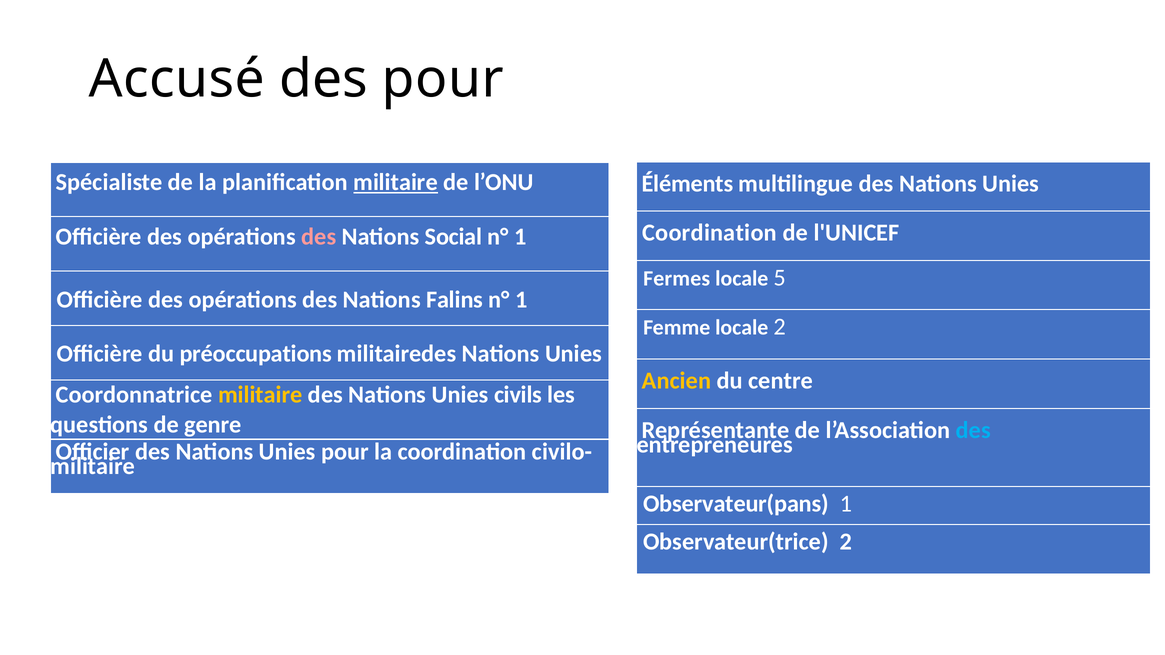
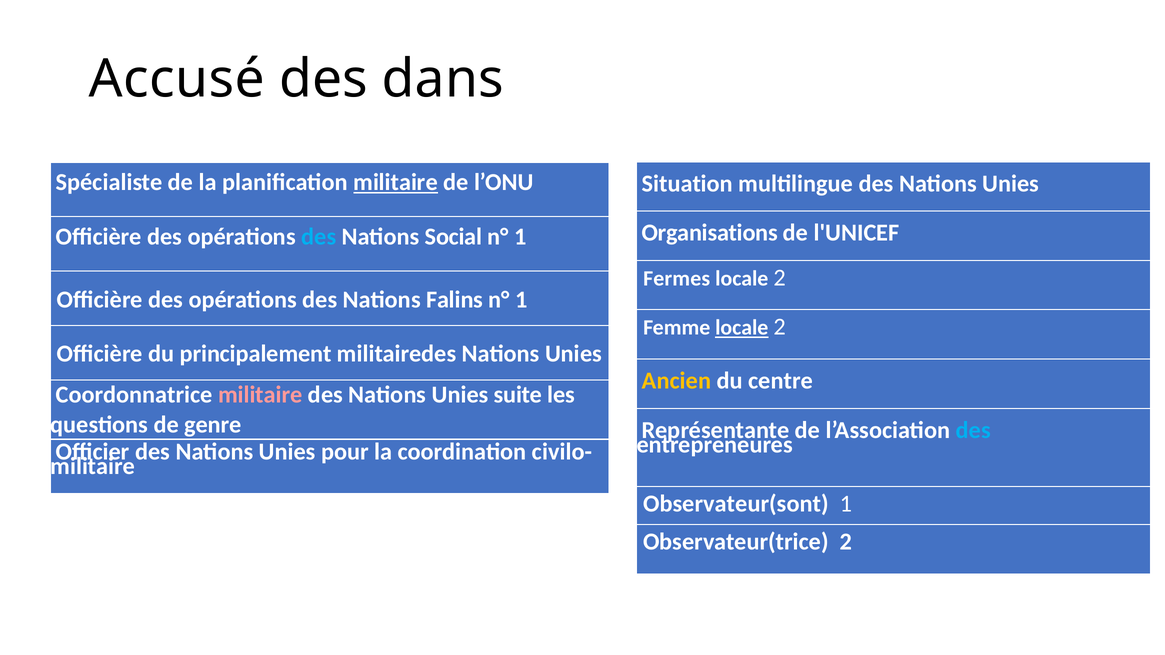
des pour: pour -> dans (443, 79)
Éléments: Éléments -> Situation (687, 184)
Coordination: Coordination -> Organisations (710, 233)
des colour: pink -> light blue (319, 237)
5: 5 -> 2 (780, 278)
locale underline: none -> present (742, 328)
préoccupations: préoccupations -> principalement (256, 354)
militaire colour: yellow -> pink (260, 395)
civils: civils -> suite (518, 395)
Observateur(pans: Observateur(pans -> Observateur(sont (736, 504)
